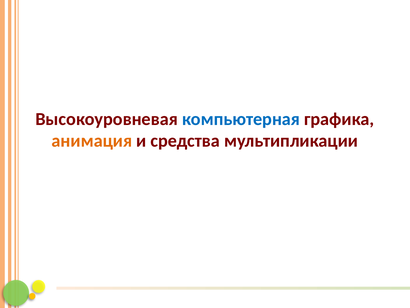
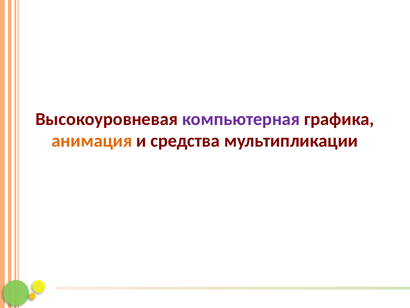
компьютерная colour: blue -> purple (241, 119)
